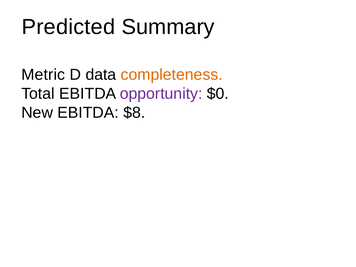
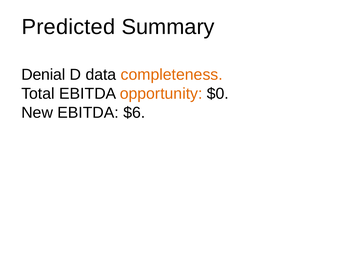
Metric: Metric -> Denial (43, 75)
opportunity colour: purple -> orange (161, 94)
$8: $8 -> $6 (134, 113)
